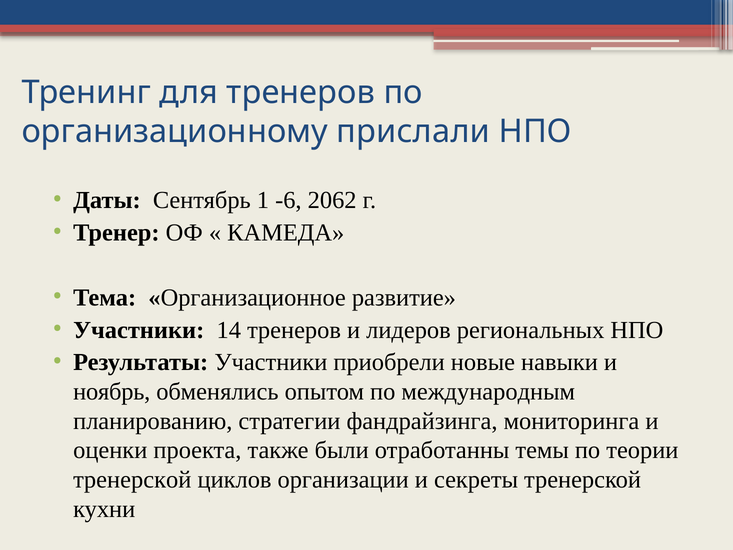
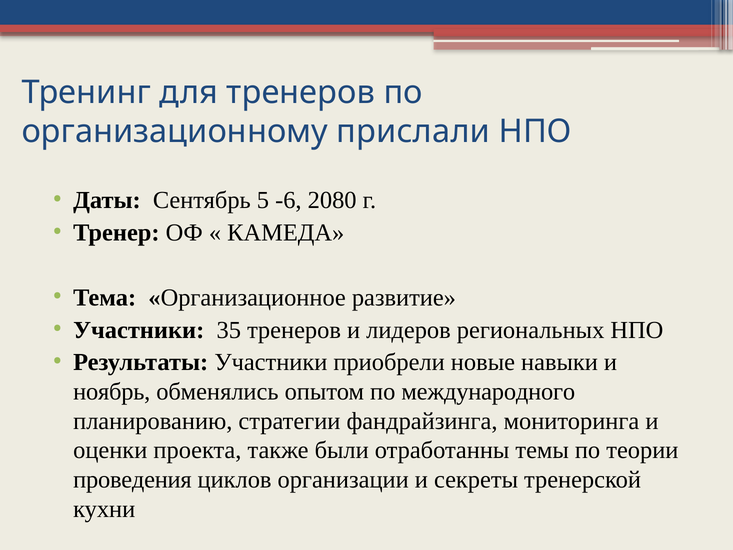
1: 1 -> 5 (263, 200)
2062: 2062 -> 2080 (332, 200)
14: 14 -> 35 (229, 330)
международным: международным -> международного (488, 392)
тренерской: тренерской -> проведения (132, 479)
